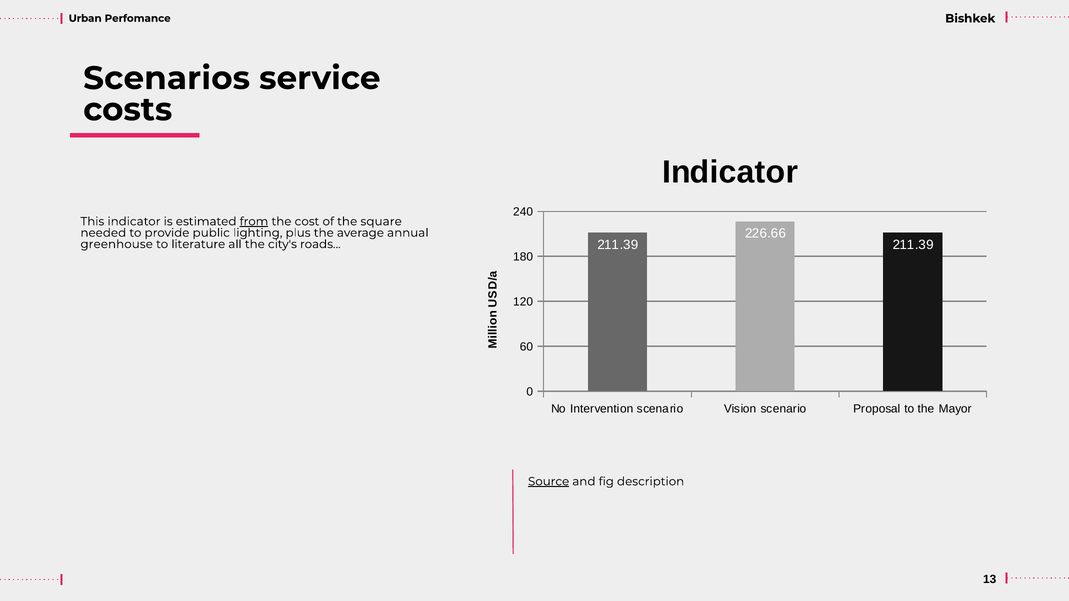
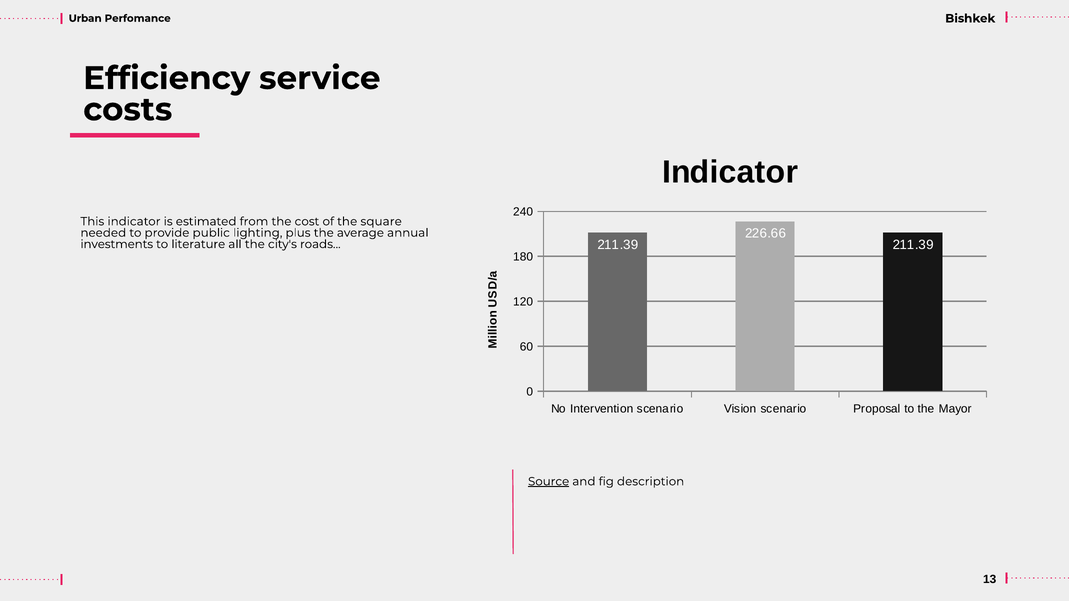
Scenarios: Scenarios -> Efficiency (167, 78)
from underline: present -> none (254, 222)
greenhouse: greenhouse -> investments (117, 244)
